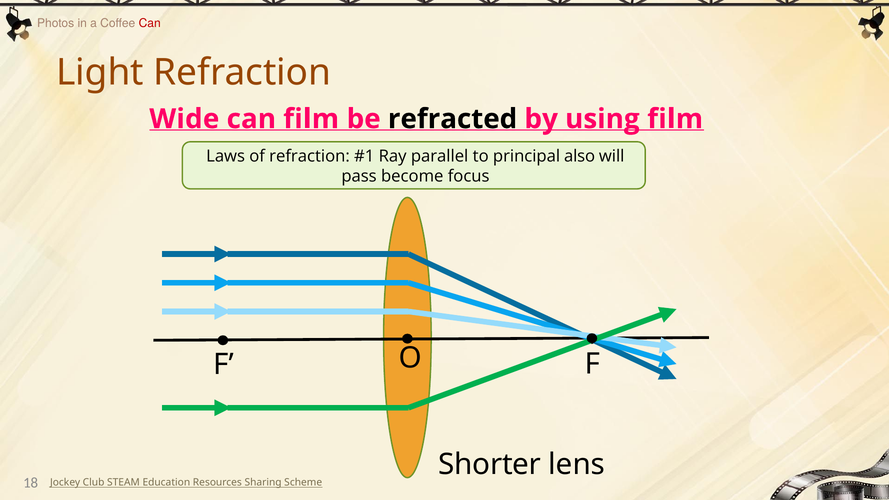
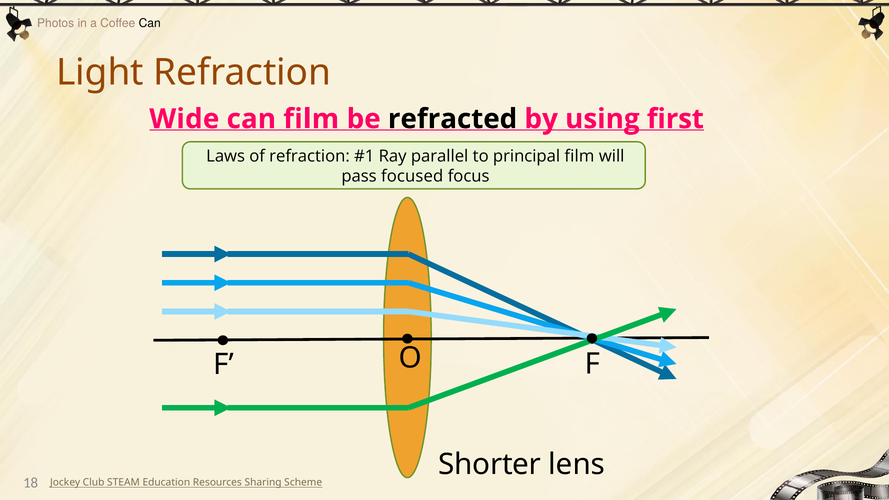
Can colour: red -> black (150, 23)
using film: film -> first (675, 119)
principal also: also -> film (579, 156)
become: become -> focused (412, 176)
